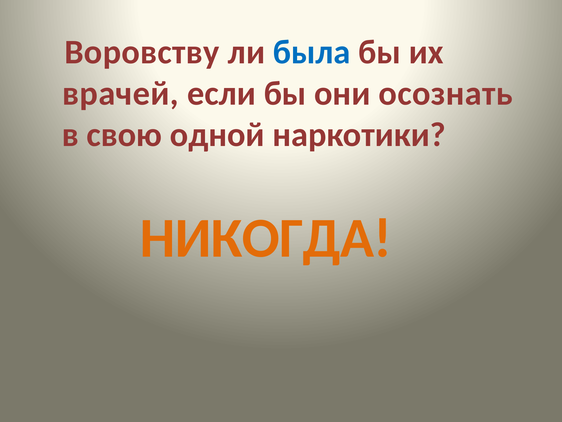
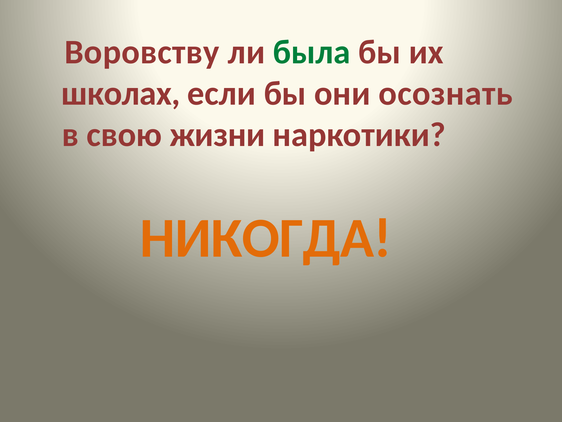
была colour: blue -> green (312, 52)
врачей: врачей -> школах (121, 93)
одной: одной -> жизни (217, 135)
